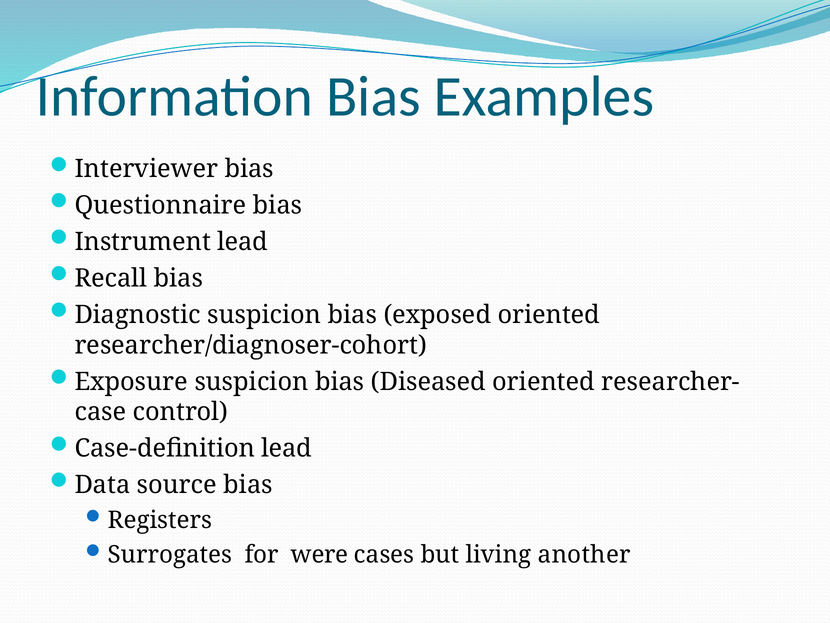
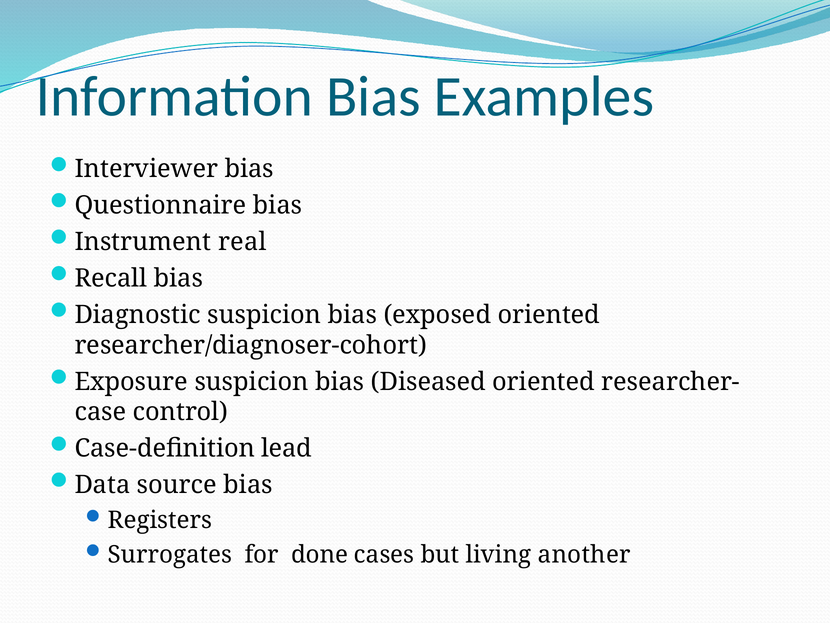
Instrument lead: lead -> real (242, 242)
were: were -> done (320, 554)
